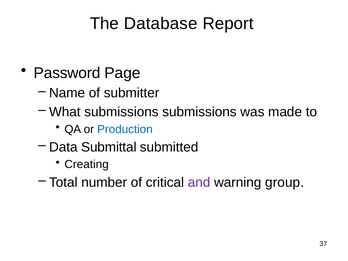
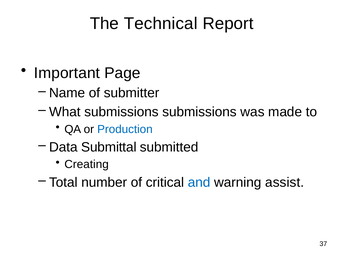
Database: Database -> Technical (161, 24)
Password: Password -> Important (67, 73)
and colour: purple -> blue (199, 182)
group: group -> assist (285, 182)
